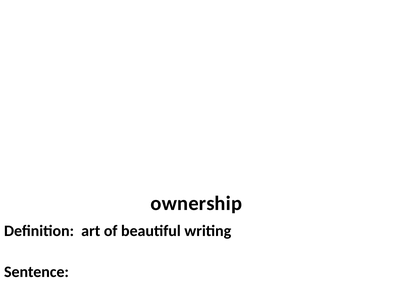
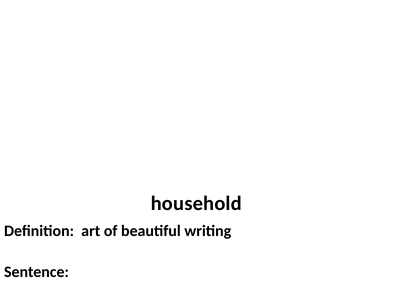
ownership: ownership -> household (196, 204)
